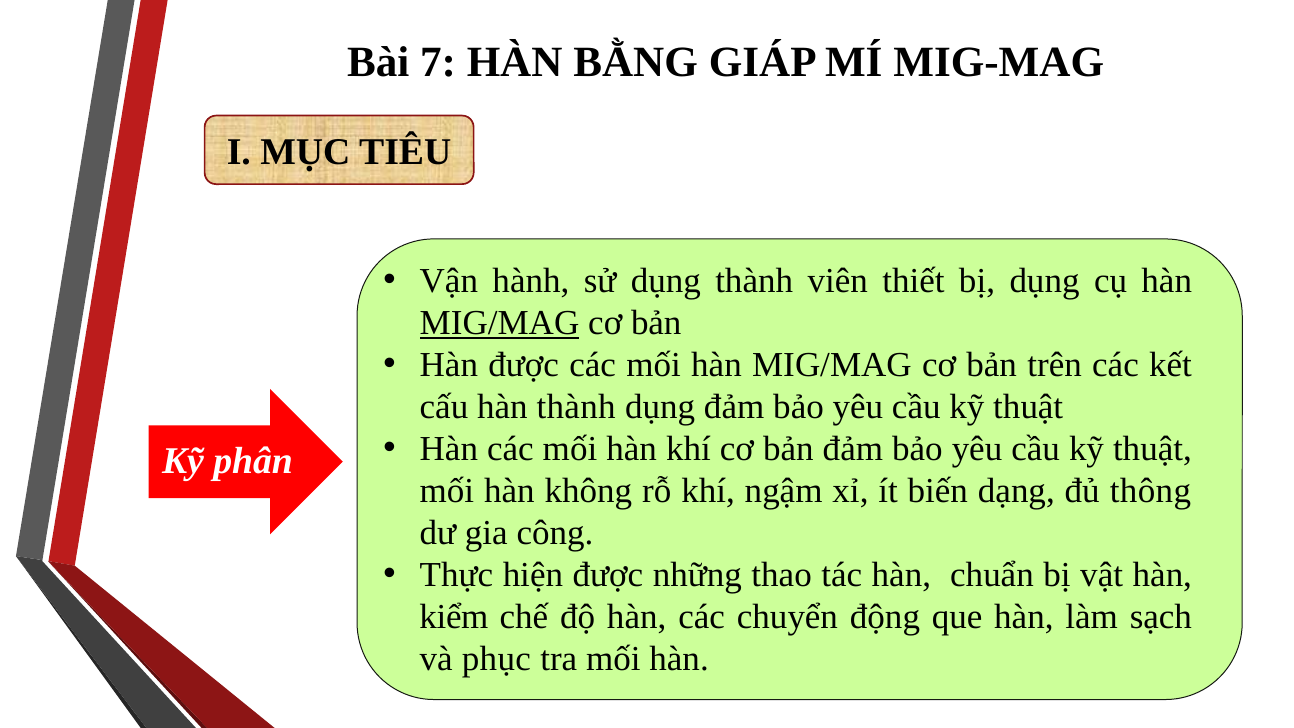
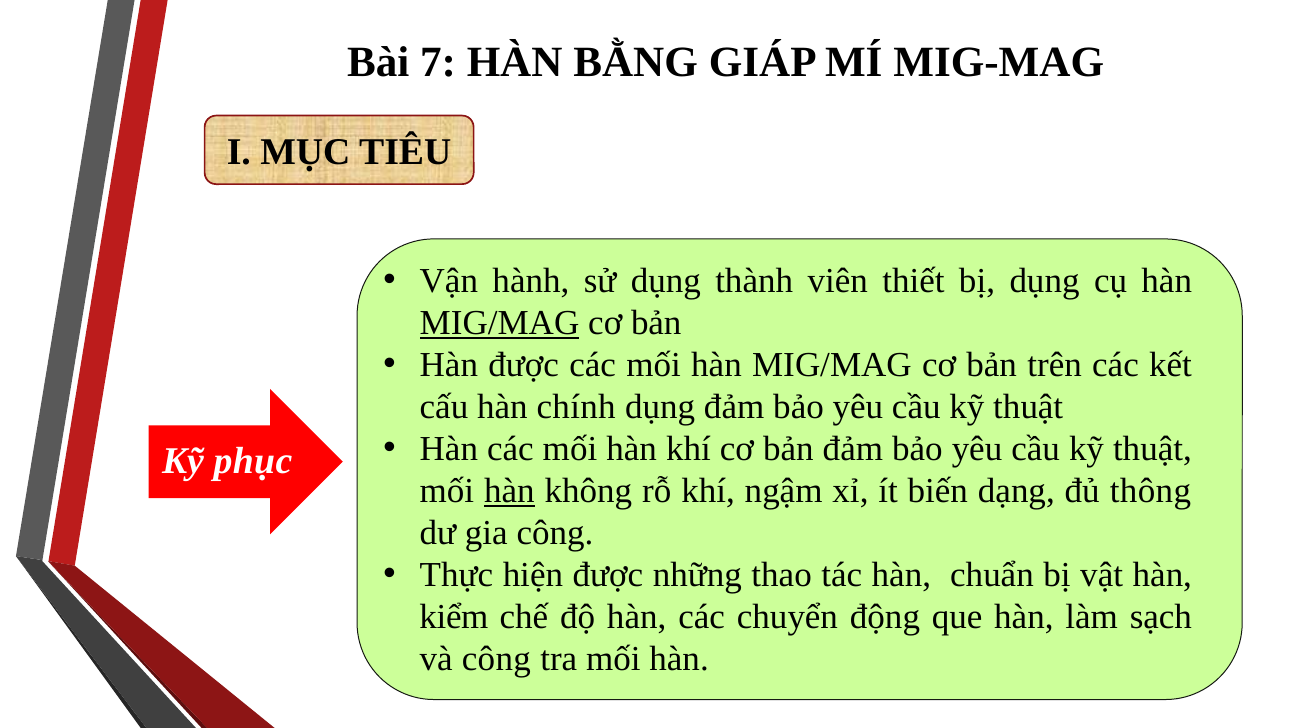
hàn thành: thành -> chính (576, 407)
phân: phân -> phục (253, 461)
hàn underline: none -> present (509, 491)
và phục: phục -> công (496, 659)
